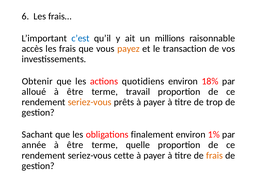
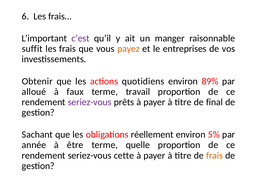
c’est colour: blue -> purple (81, 38)
millions: millions -> manger (170, 38)
accès: accès -> suffit (32, 49)
transaction: transaction -> entreprises (185, 49)
18%: 18% -> 89% (210, 81)
être: être -> faux (75, 92)
seriez-vous colour: orange -> purple (90, 102)
trop: trop -> final (214, 102)
finalement: finalement -> réellement (152, 134)
1%: 1% -> 5% (214, 134)
